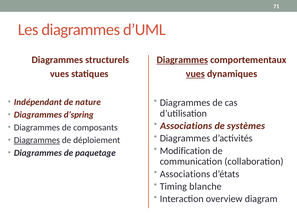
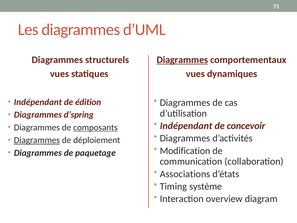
vues underline: present -> none (195, 74)
nature: nature -> édition (88, 102)
Associations: Associations -> Indépendant (186, 126)
systèmes: systèmes -> concevoir (246, 126)
composants underline: none -> present (95, 127)
blanche: blanche -> système (206, 186)
